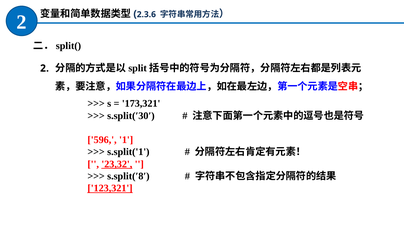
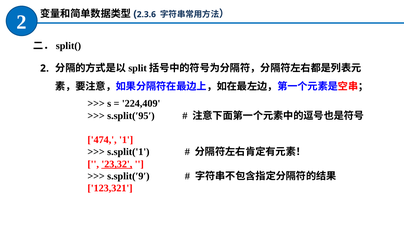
173,321: 173,321 -> 224,409 (141, 104)
s.split(′30′: s.split(′30′ -> s.split(′95′ (131, 116)
596: 596 -> 474 (102, 140)
s.split(′8′: s.split(′8′ -> s.split(′9′ (128, 176)
123,321 underline: present -> none (110, 188)
